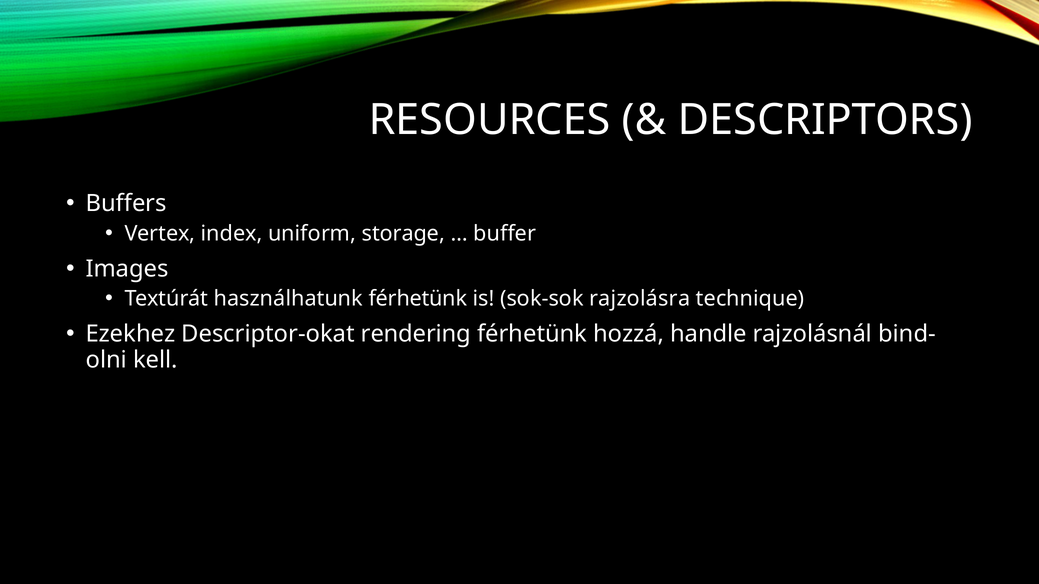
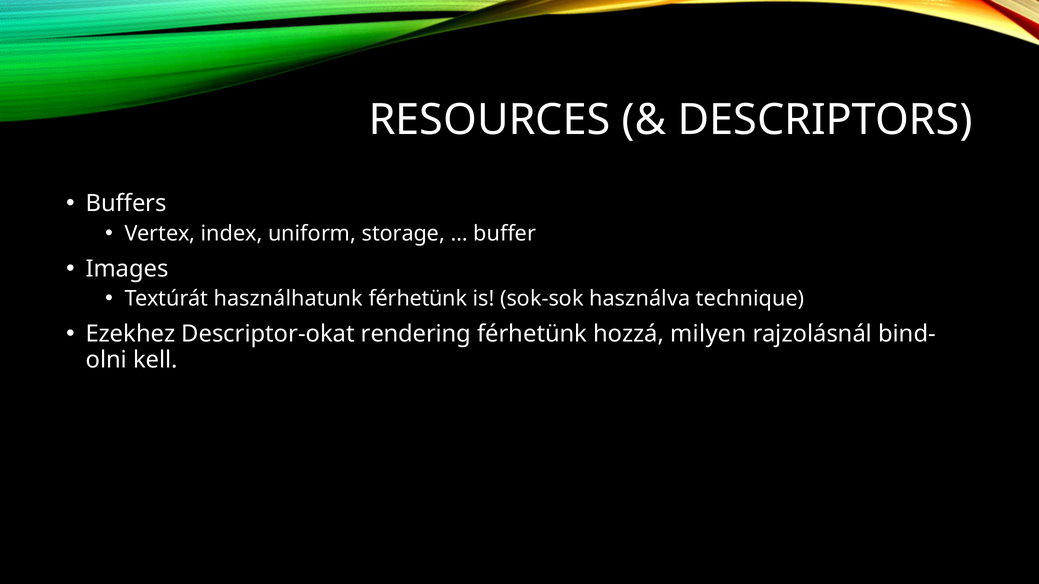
rajzolásra: rajzolásra -> használva (640, 299)
handle: handle -> milyen (708, 334)
